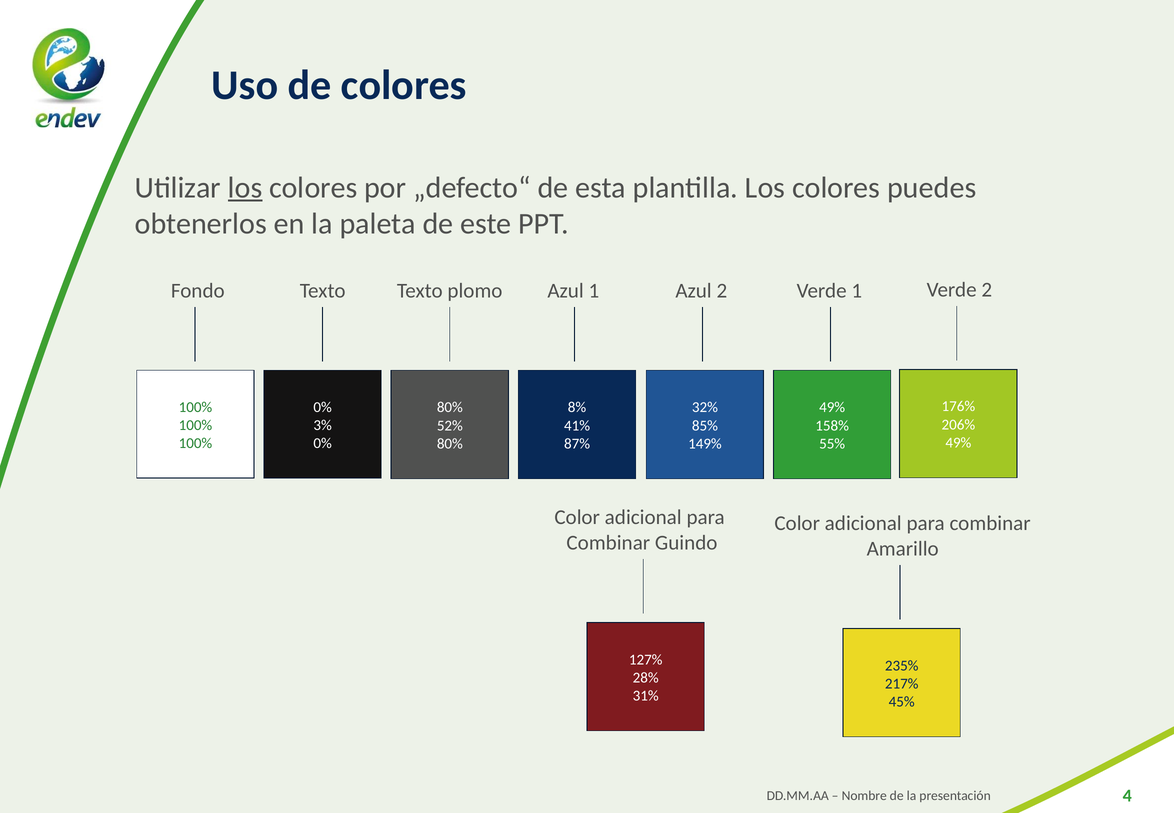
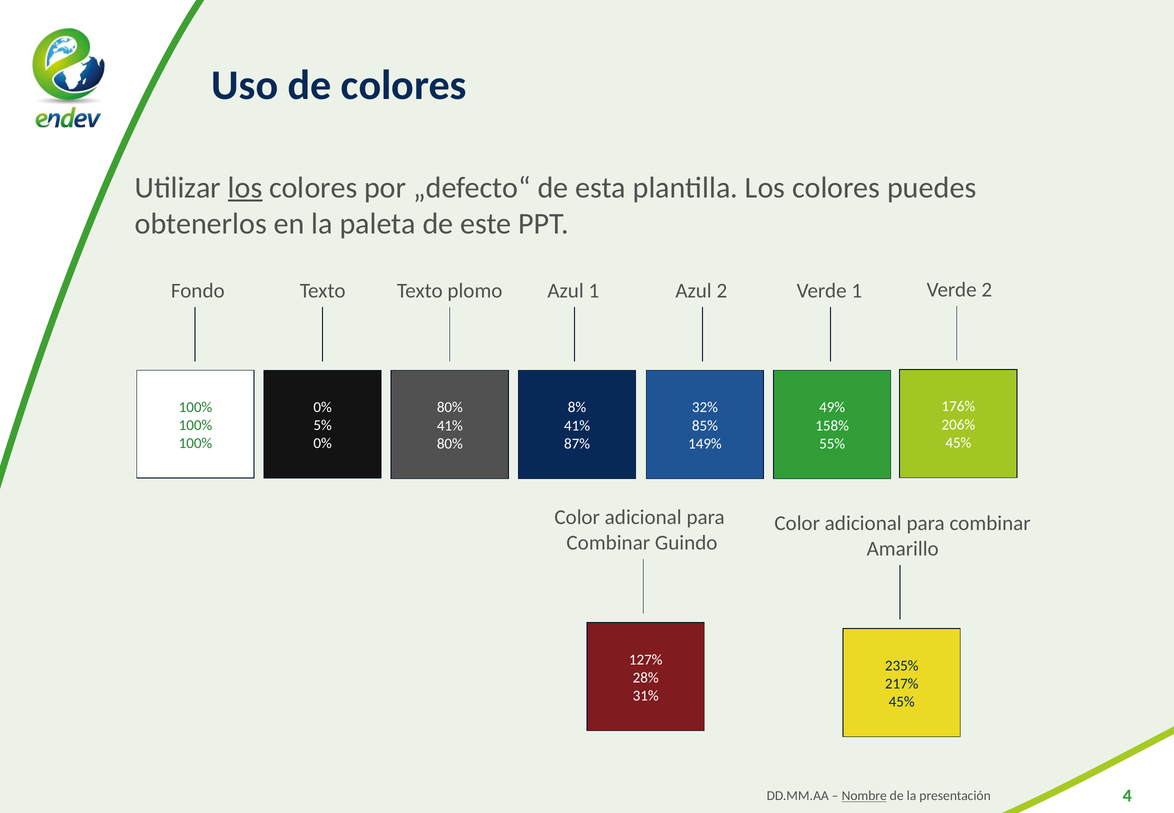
3%: 3% -> 5% (323, 425)
52%: 52% -> 41% (450, 425)
49%: 49% -> 45% (958, 443)
Nombre underline: none -> present (864, 796)
